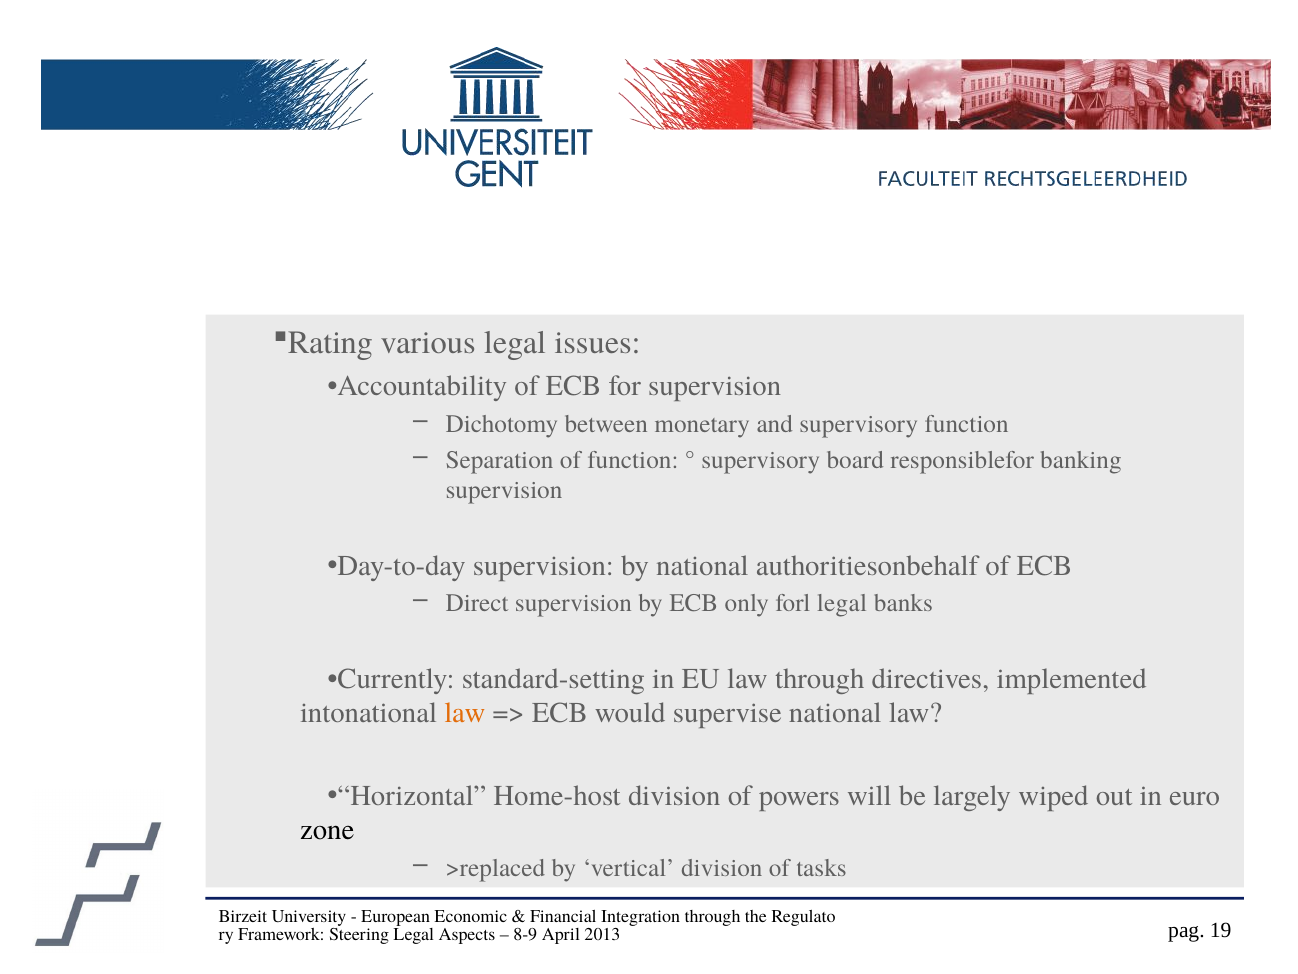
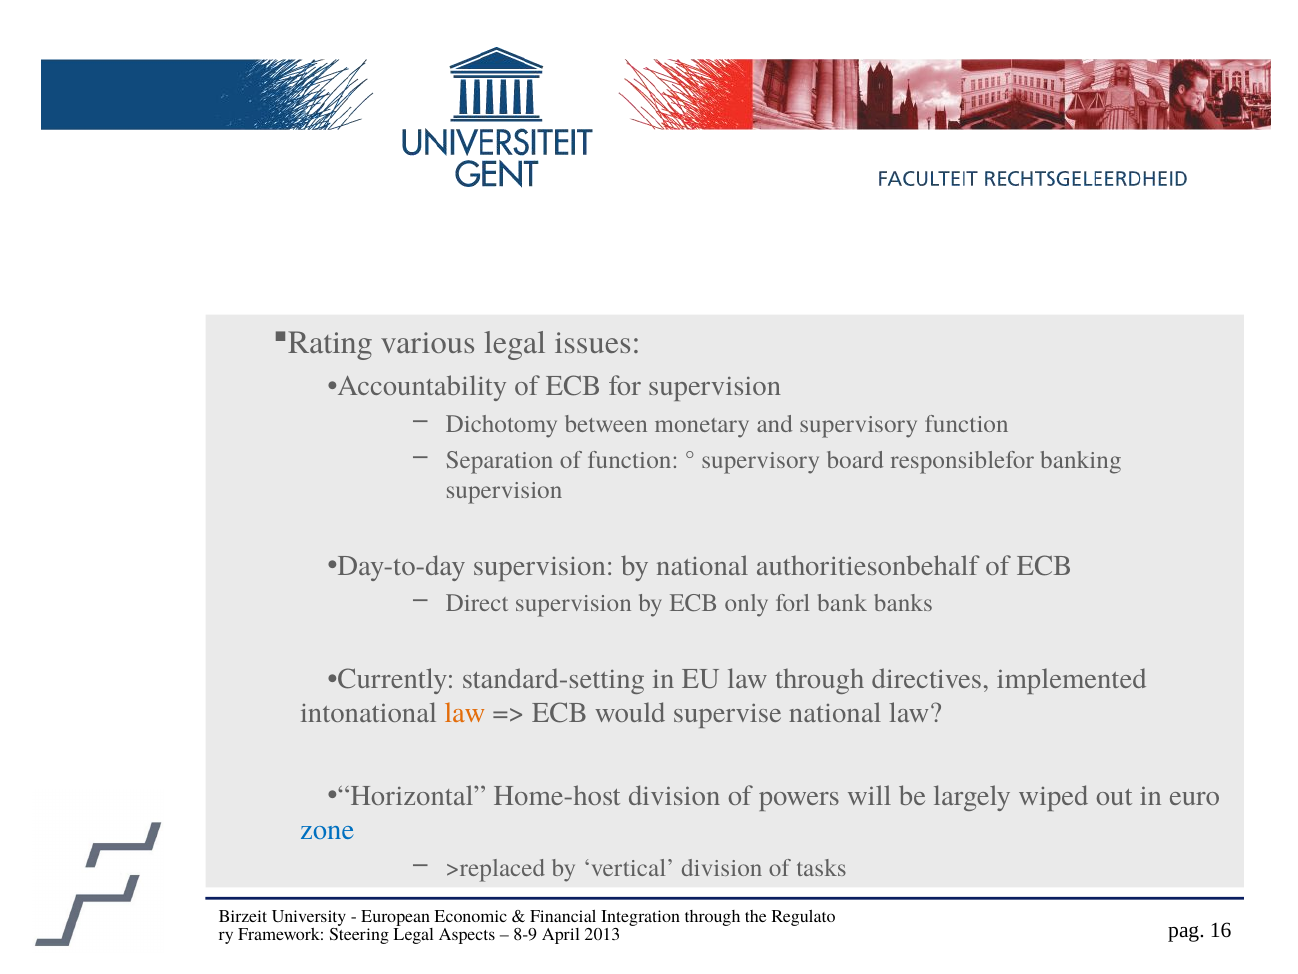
forl legal: legal -> bank (842, 603)
zone colour: black -> blue (327, 830)
19: 19 -> 16 (1221, 930)
